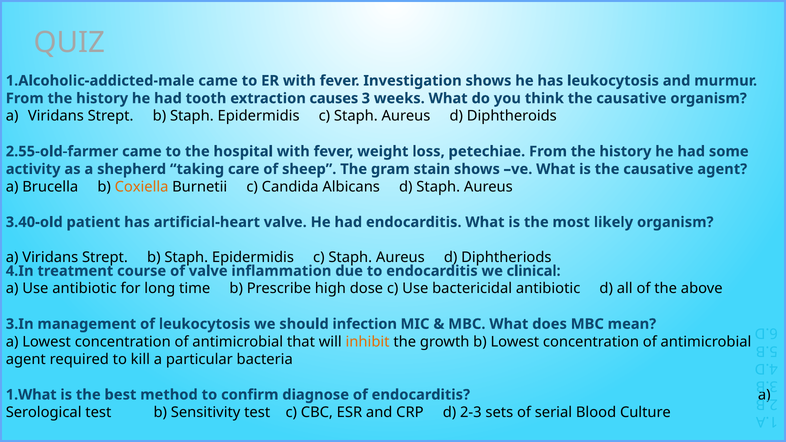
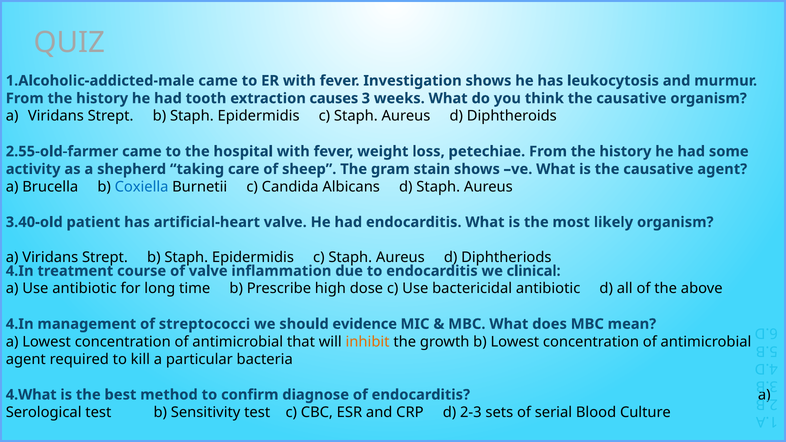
Coxiella colour: orange -> blue (142, 187)
3.In: 3.In -> 4.In (20, 324)
of leukocytosis: leukocytosis -> streptococci (204, 324)
infection: infection -> evidence (365, 324)
1.What: 1.What -> 4.What (31, 395)
